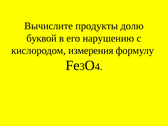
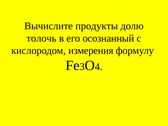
буквой: буквой -> толочь (42, 38)
нарушению: нарушению -> осознанный (108, 38)
